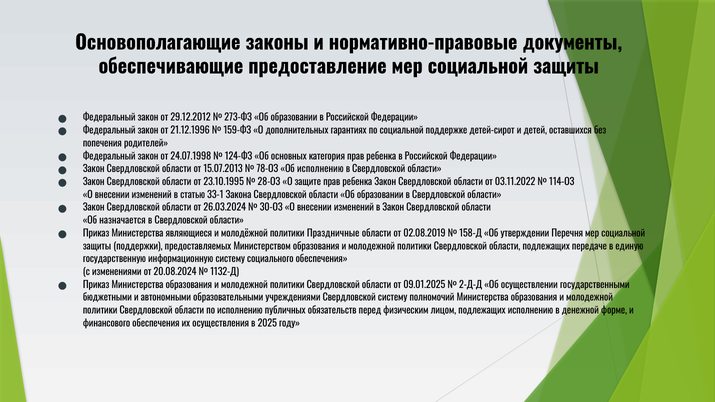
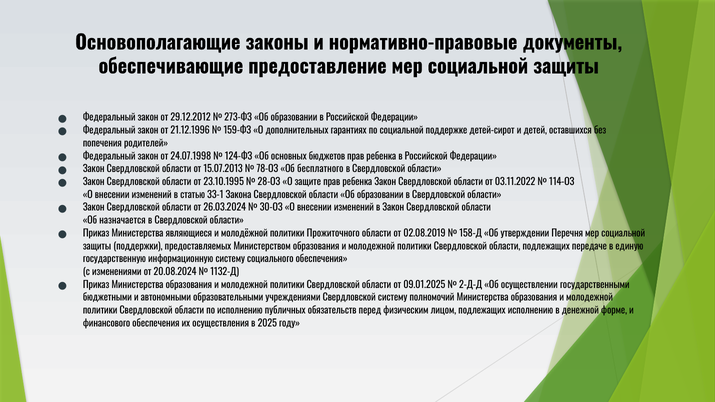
категория: категория -> бюджетов (327, 156)
Об исполнению: исполнению -> бесплатного (320, 169)
Праздничные: Праздничные -> Прожиточного (333, 233)
